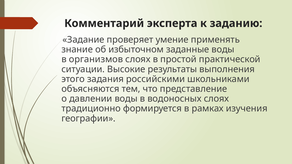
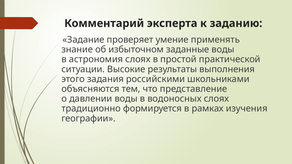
организмов: организмов -> астрономия (96, 59)
